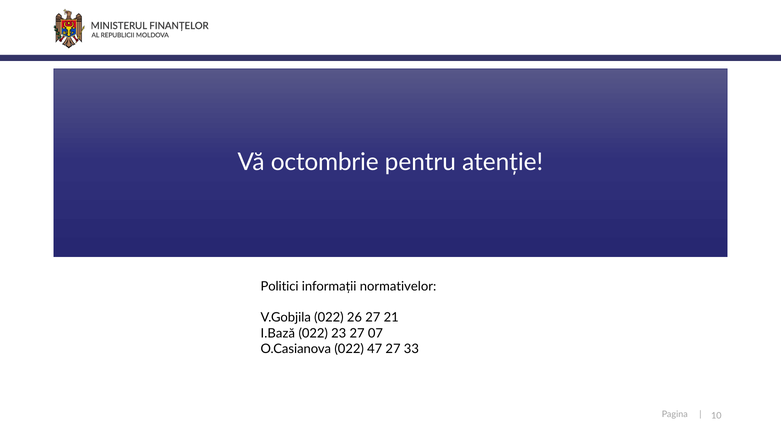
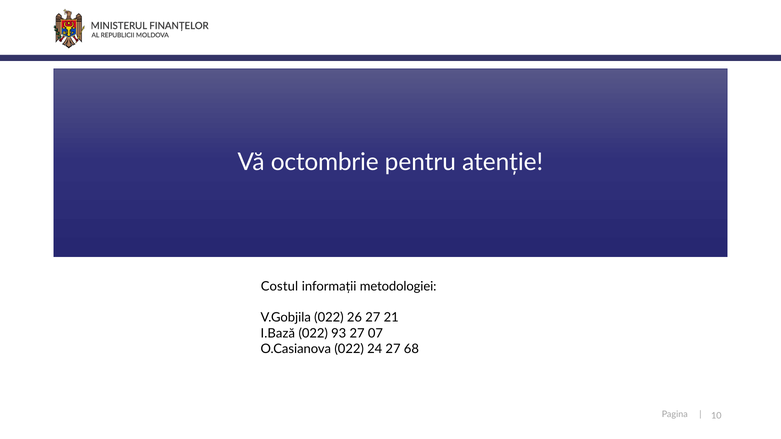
Politici: Politici -> Costul (279, 287)
normativelor: normativelor -> metodologiei (398, 287)
23: 23 -> 93 (339, 333)
47: 47 -> 24 (375, 349)
33: 33 -> 68 (411, 349)
